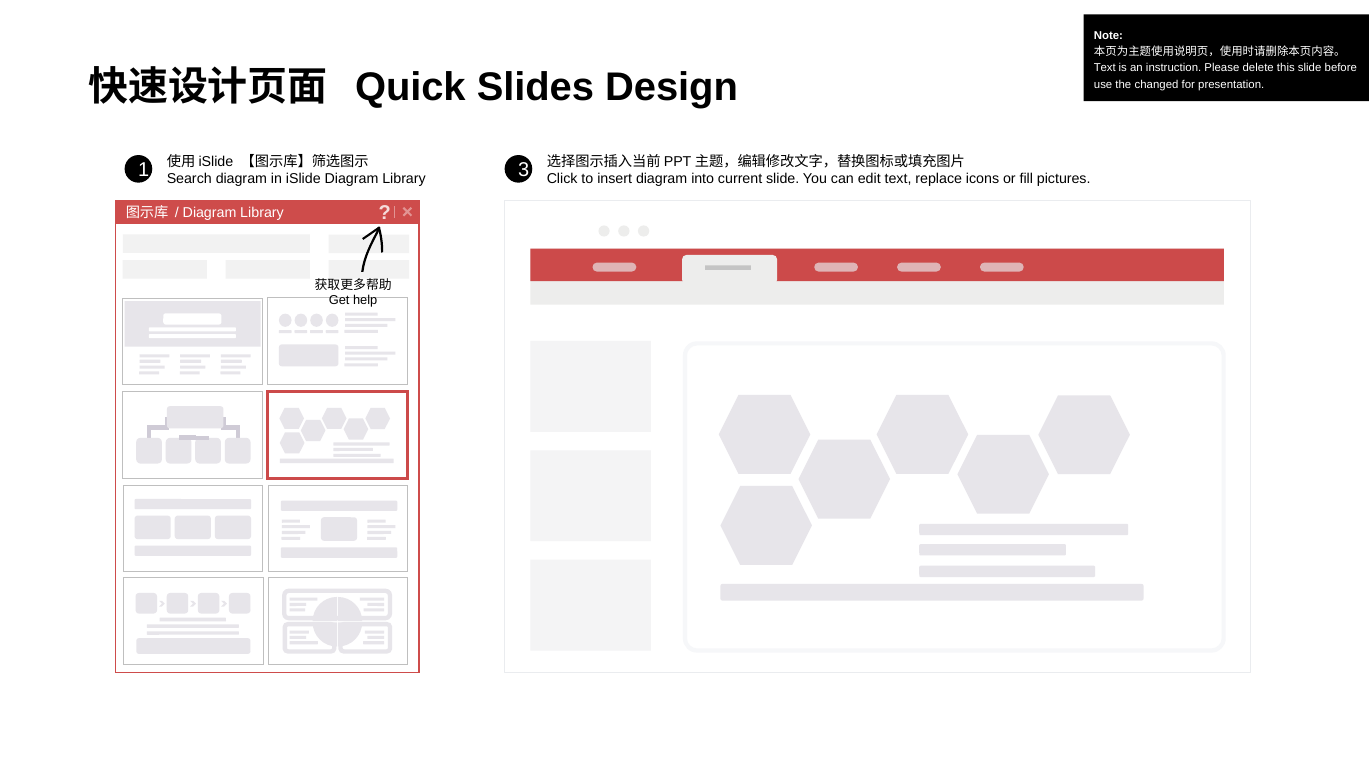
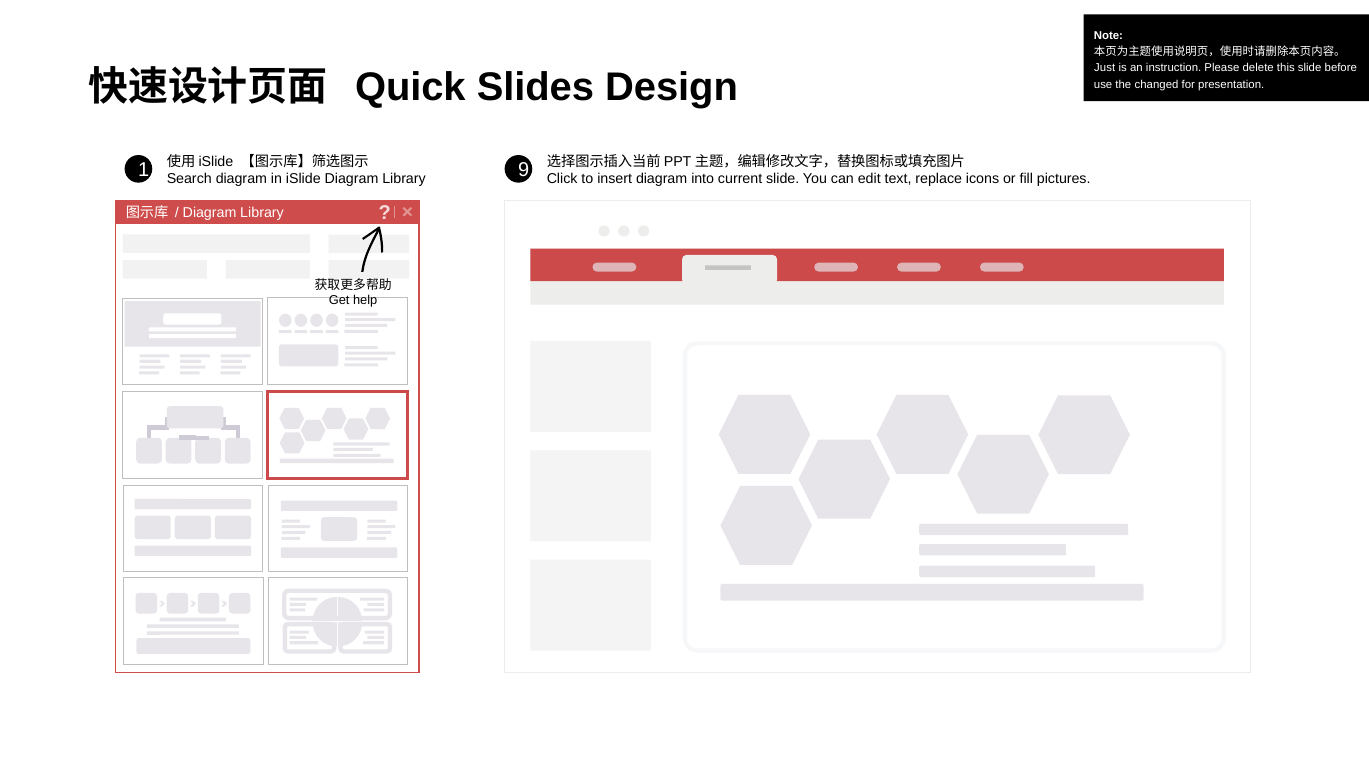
Text: Text -> Just (1105, 68)
3: 3 -> 9 (524, 170)
